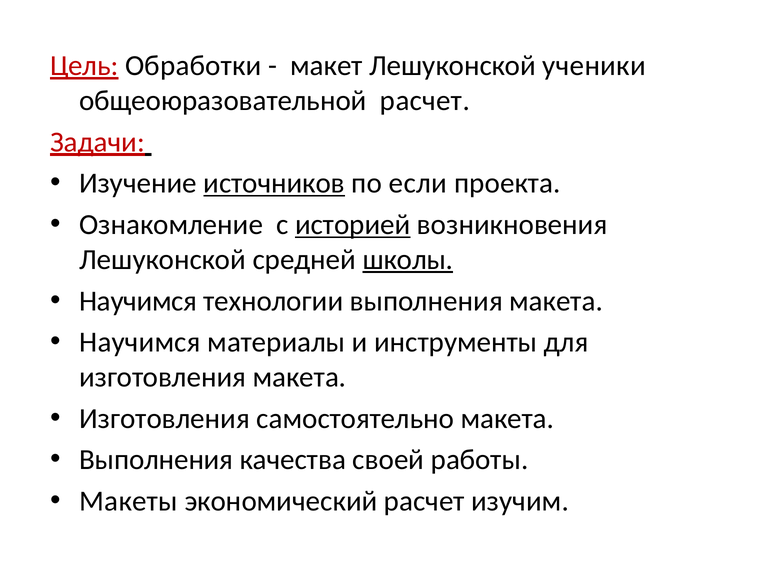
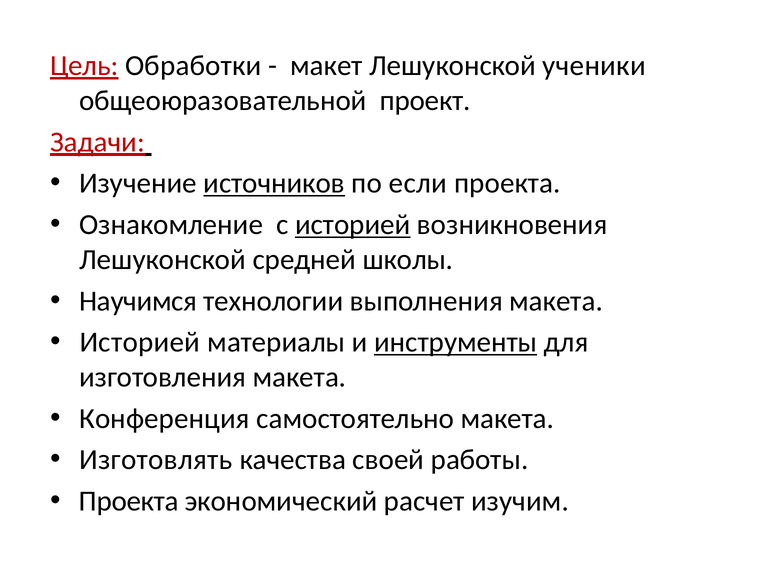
общеоюразовательной расчет: расчет -> проект (425, 101)
школы underline: present -> none (408, 260)
Научимся: Научимся -> Историей (140, 342)
инструменты underline: none -> present (456, 342)
Изготовления: Изготовления -> Конференция (164, 419)
Выполнения: Выполнения -> Изготовлять (156, 460)
Макеты: Макеты -> Проекта (129, 501)
